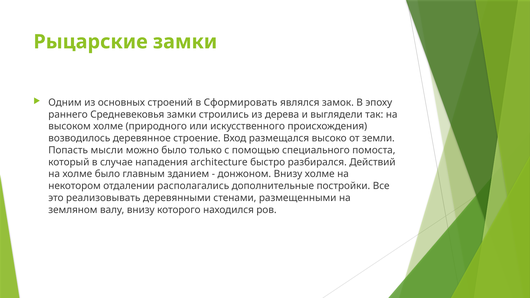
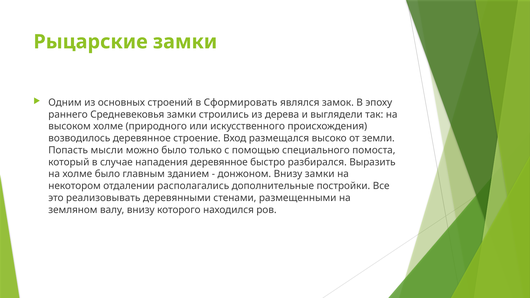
нападения architecture: architecture -> деревянное (219, 162)
Действий: Действий -> Выразить (372, 162)
Внизу холме: холме -> замки (320, 174)
